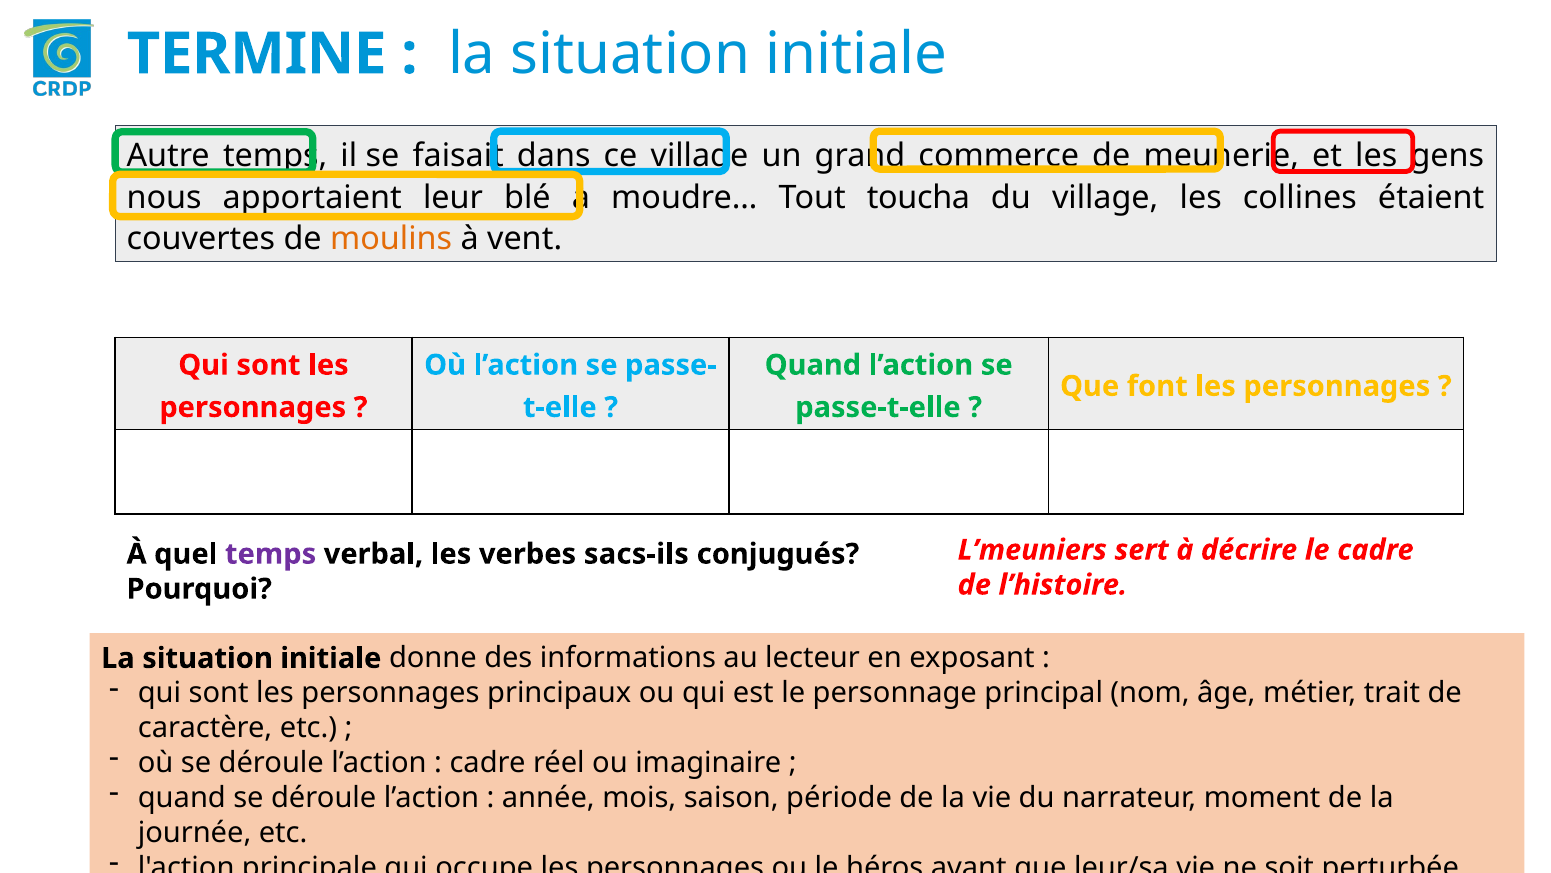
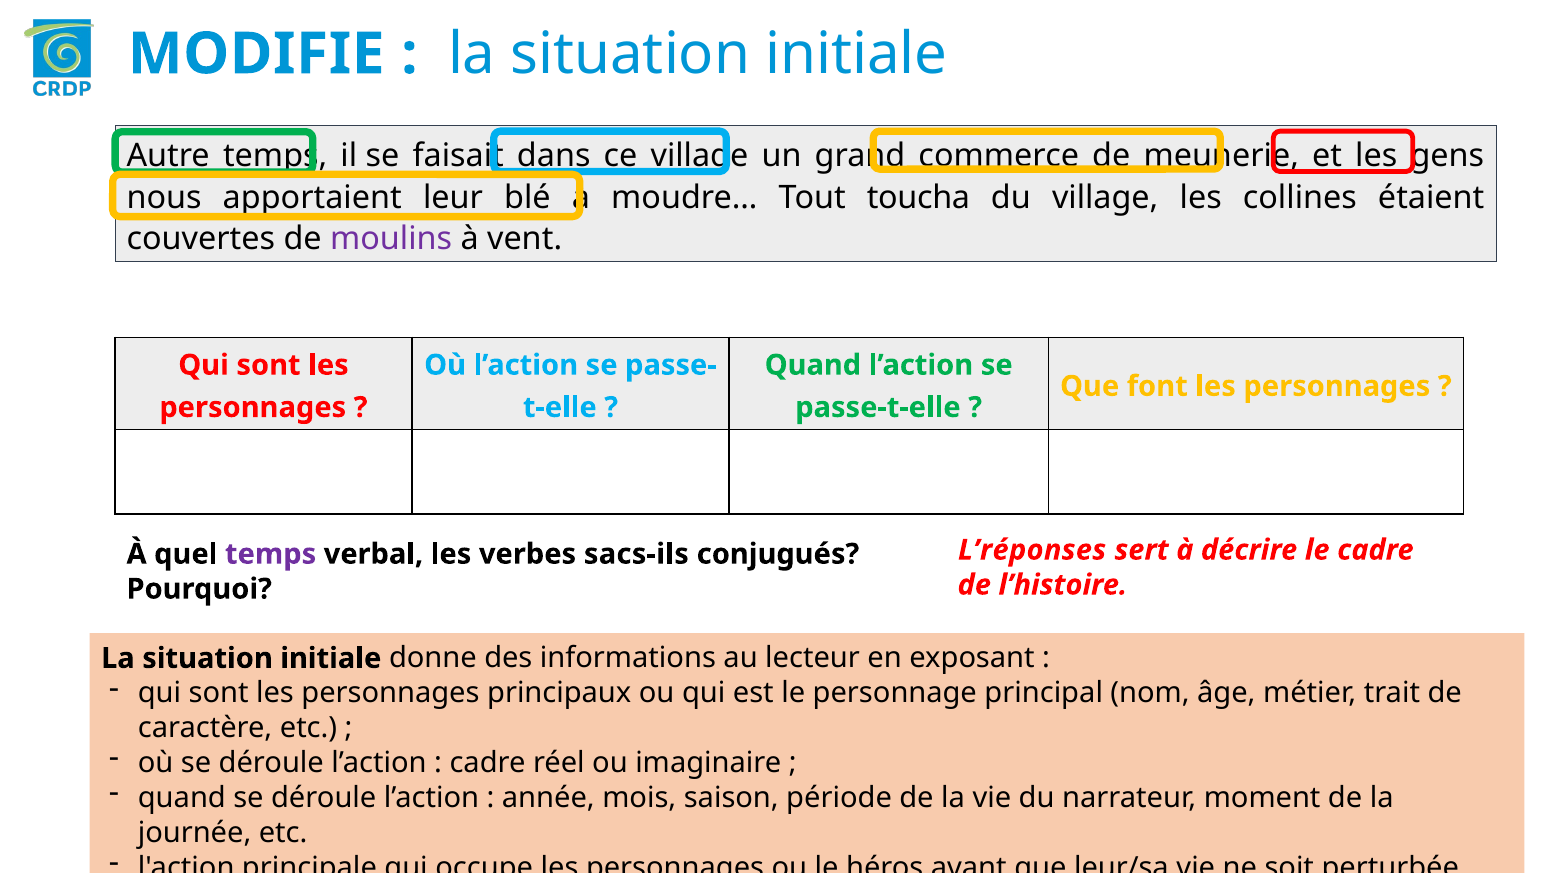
TERMINE: TERMINE -> MODIFIE (256, 54)
moulins colour: orange -> purple (391, 239)
L’meuniers: L’meuniers -> L’réponses (1032, 550)
